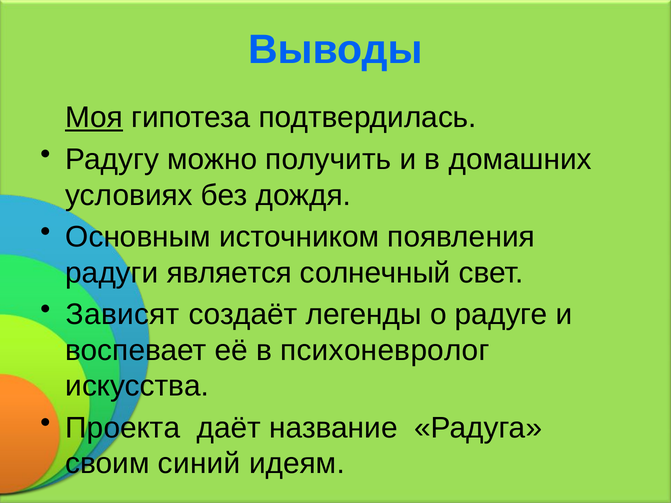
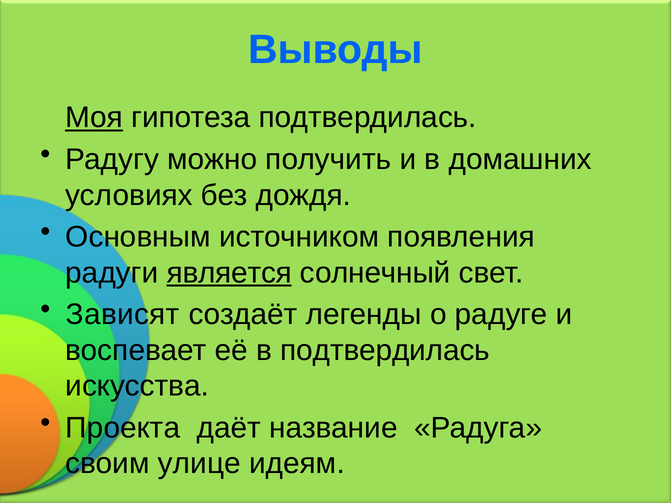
является underline: none -> present (229, 273)
в психоневролог: психоневролог -> подтвердилась (385, 350)
синий: синий -> улице (199, 464)
